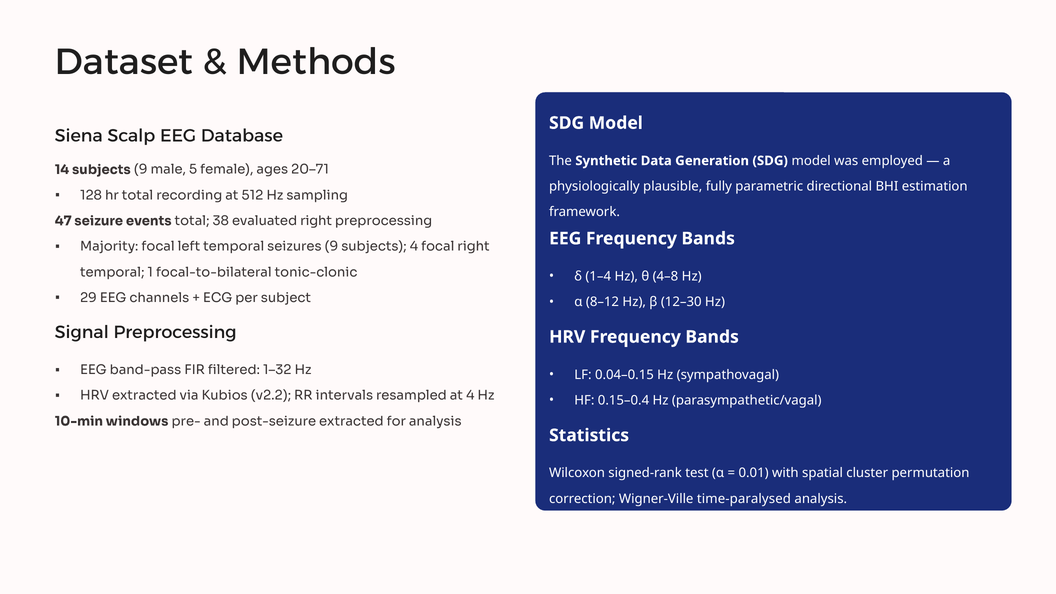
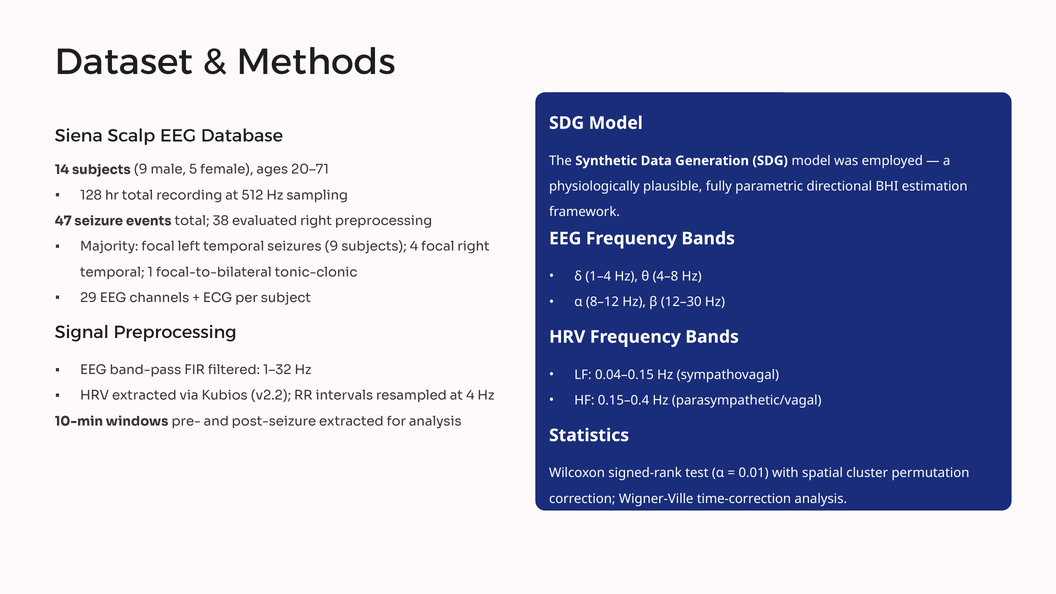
time-paralysed: time-paralysed -> time-correction (744, 499)
